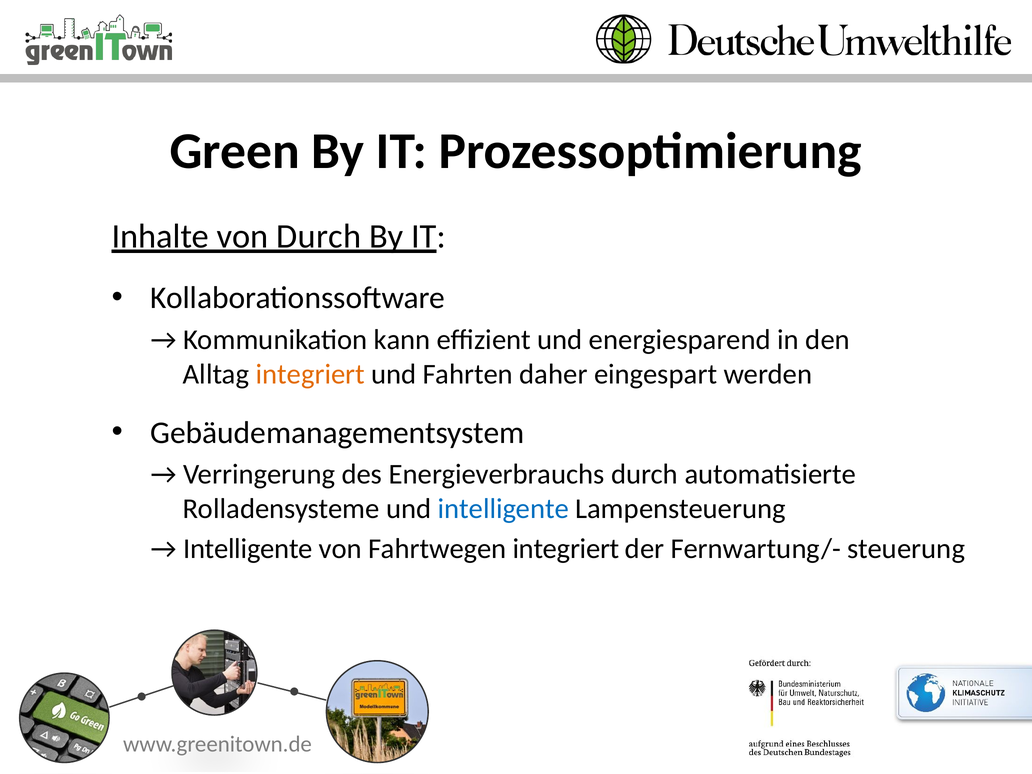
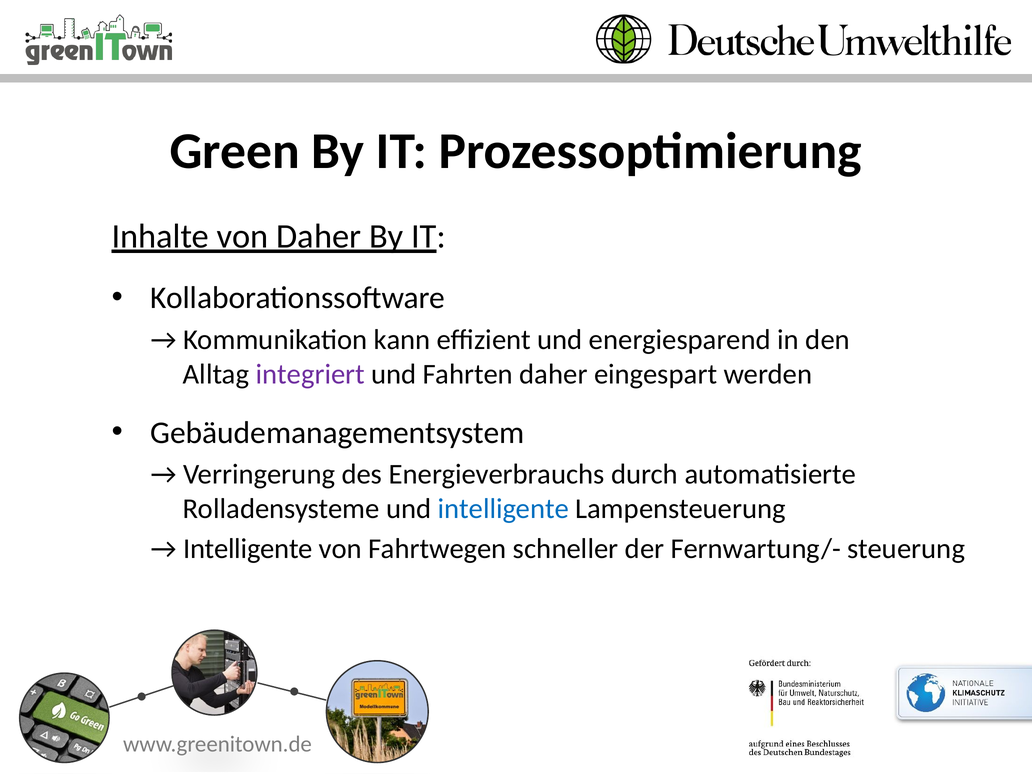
von Durch: Durch -> Daher (319, 236)
integriert colour: orange -> purple (310, 374)
Fahrtwegen integriert: integriert -> schneller (566, 549)
